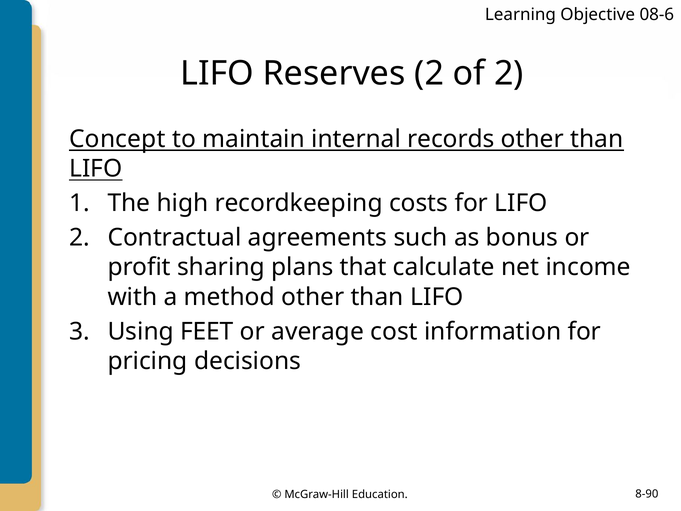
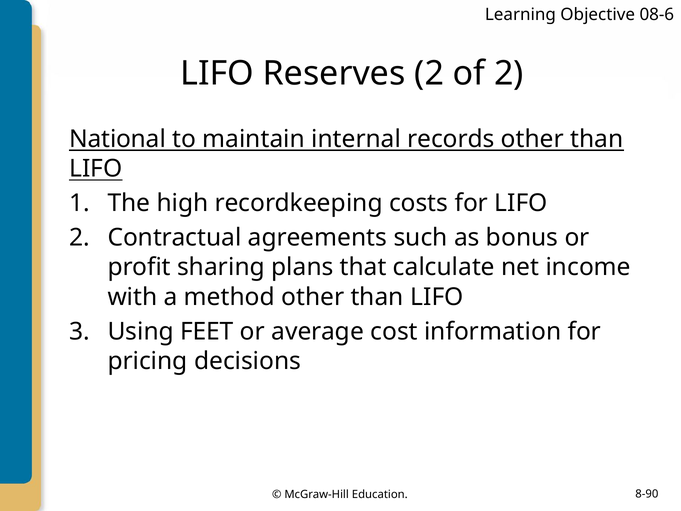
Concept: Concept -> National (118, 139)
